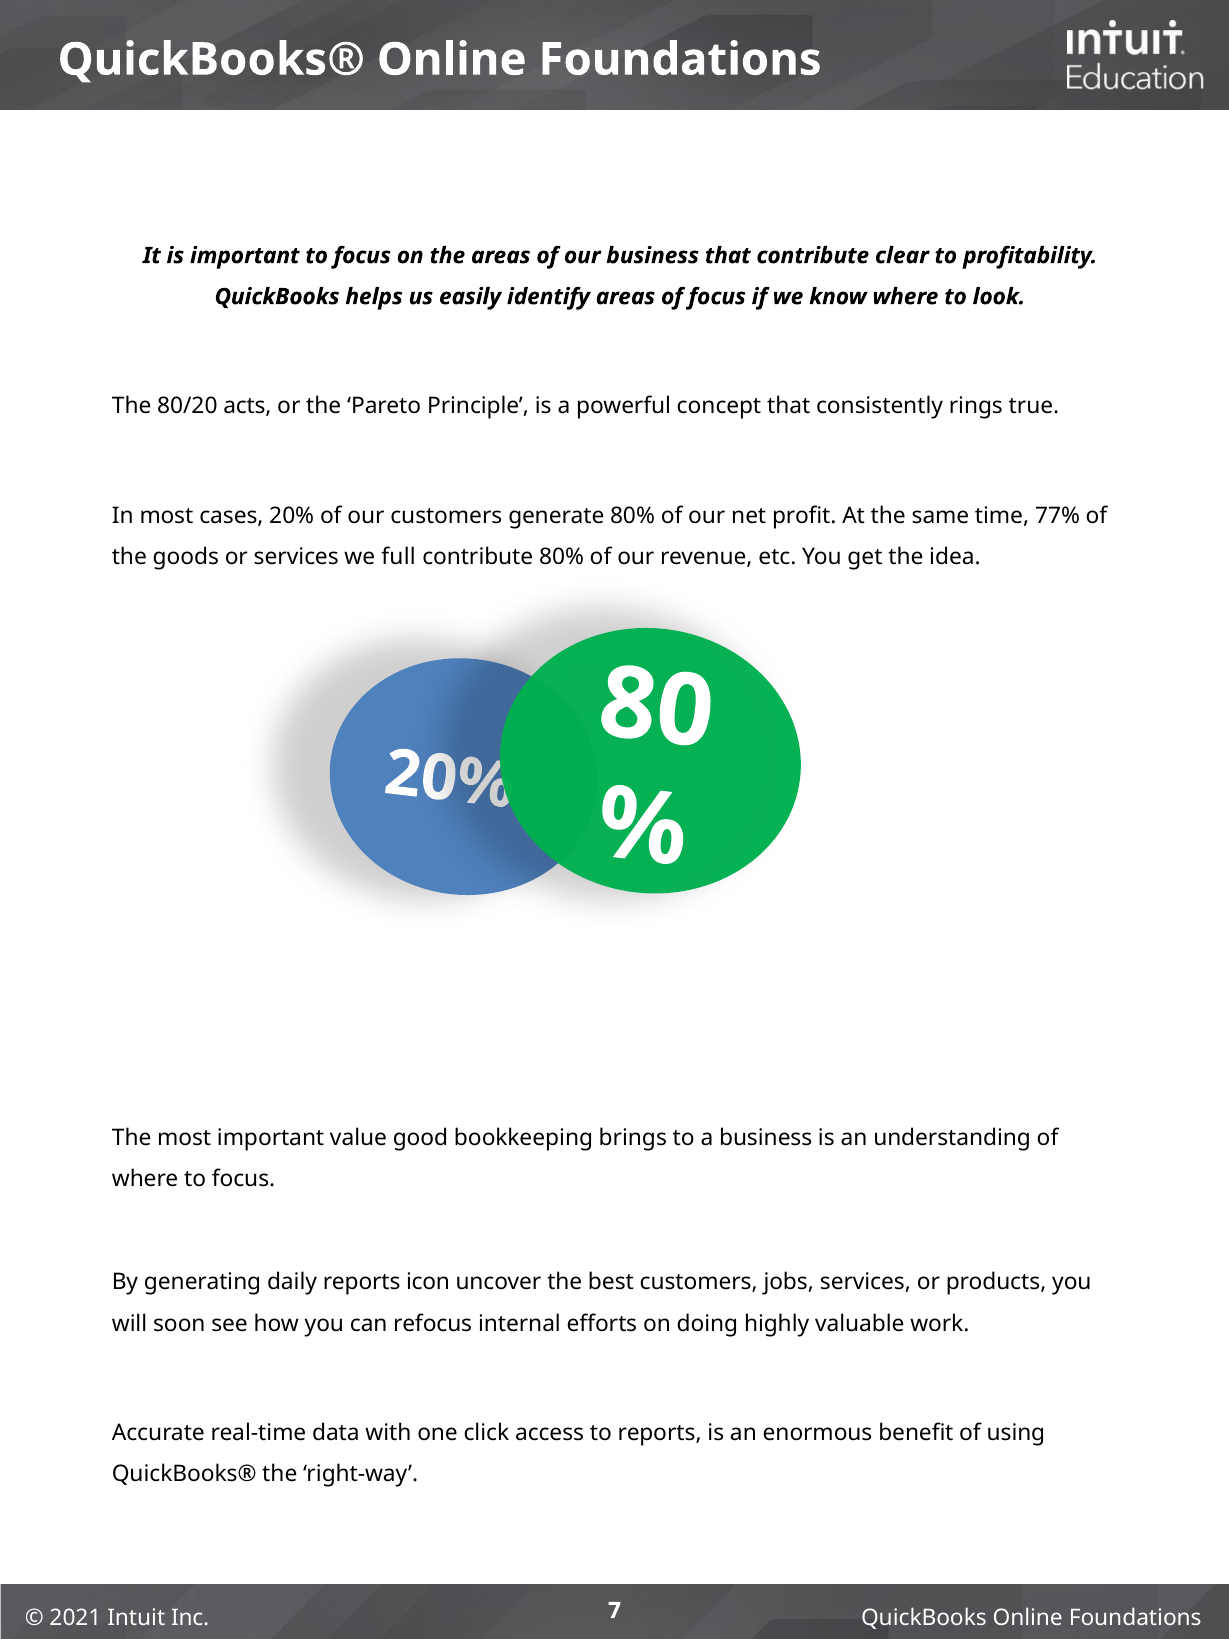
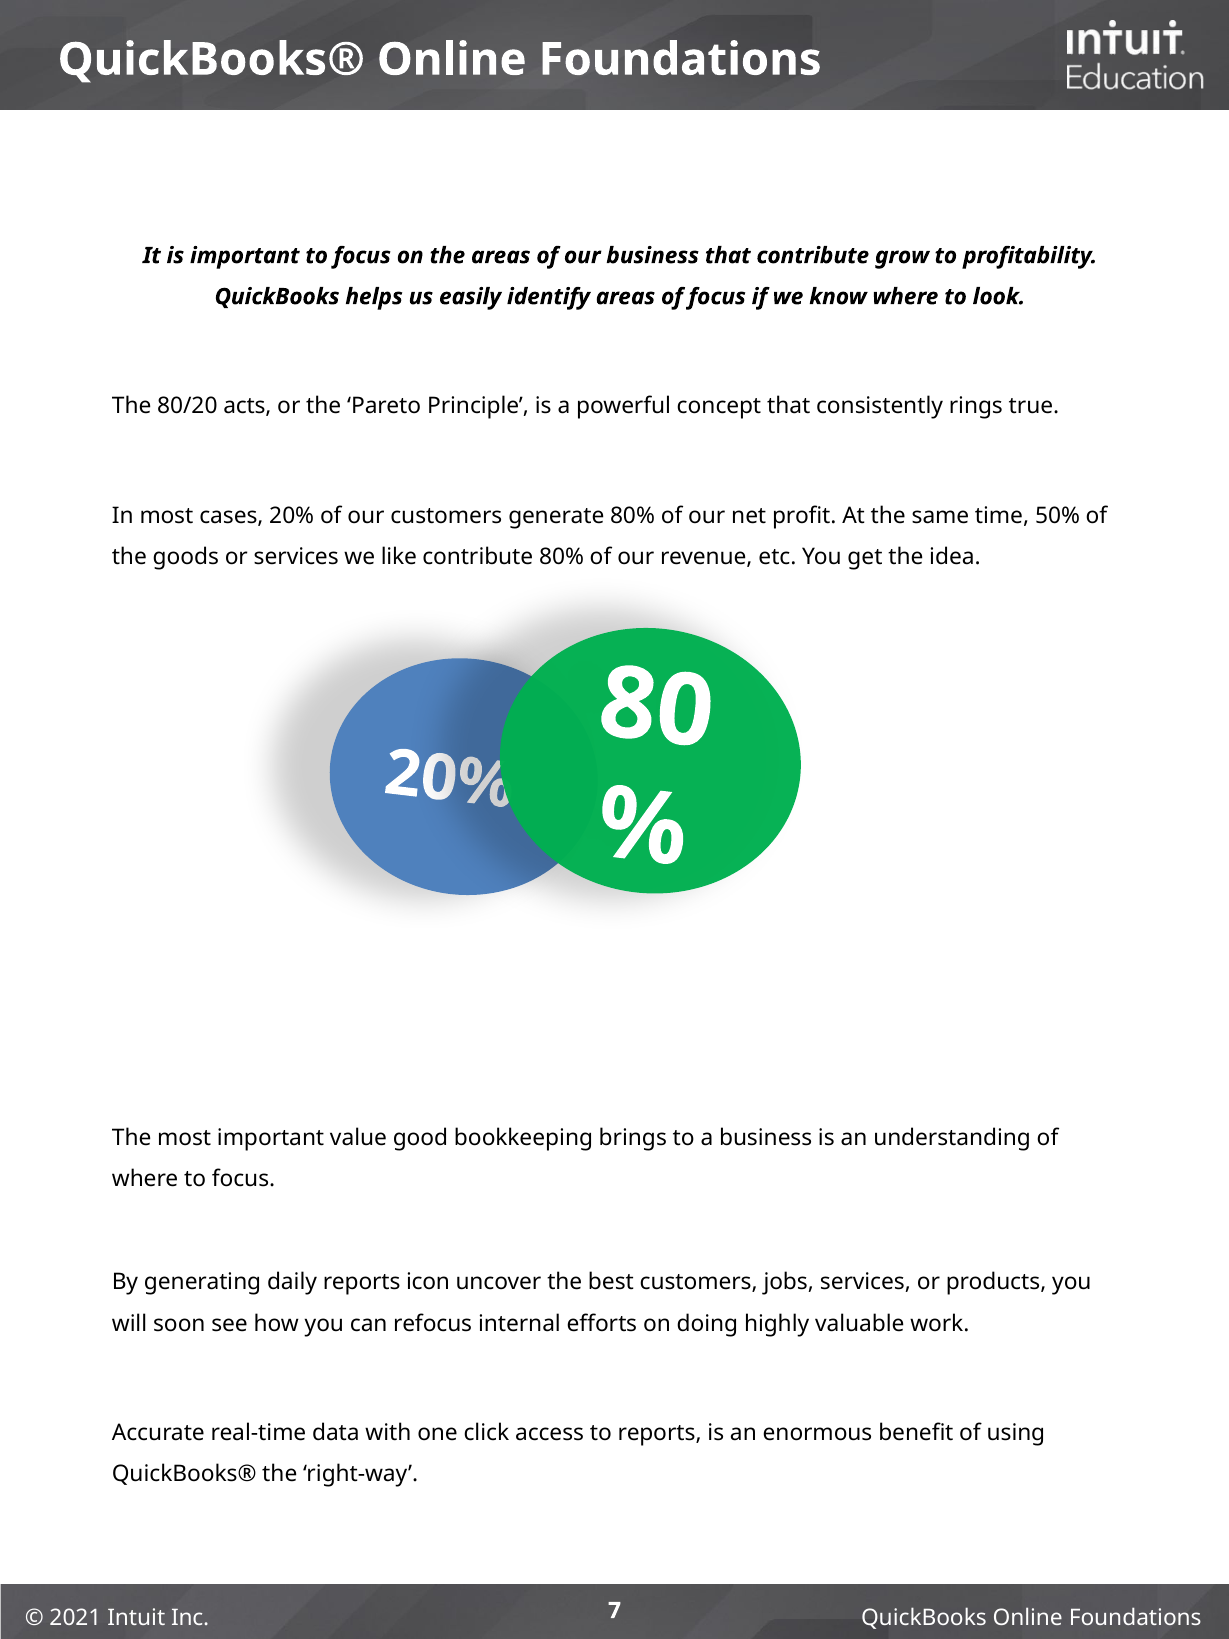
clear: clear -> grow (902, 256)
77%: 77% -> 50% (1058, 516)
full: full -> like (399, 557)
